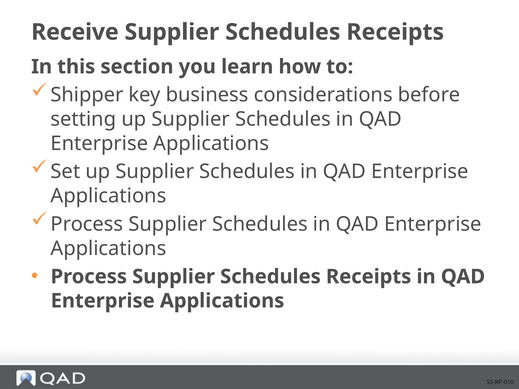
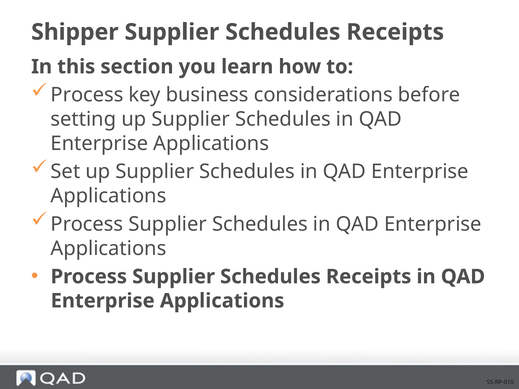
Receive: Receive -> Shipper (75, 32)
Shipper: Shipper -> Process (87, 95)
